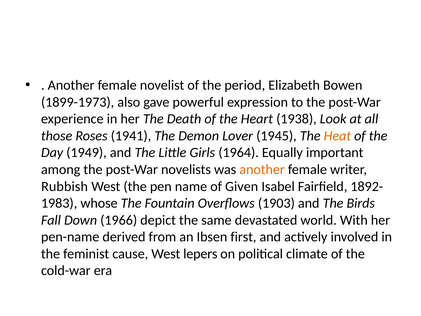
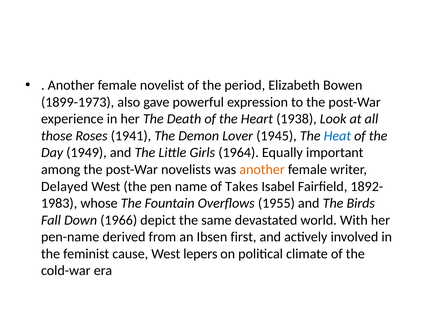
Heat colour: orange -> blue (337, 136)
Rubbish: Rubbish -> Delayed (65, 186)
Given: Given -> Takes (242, 186)
1903: 1903 -> 1955 (276, 203)
